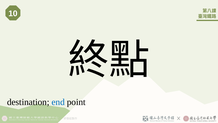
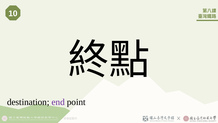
end colour: blue -> purple (58, 102)
